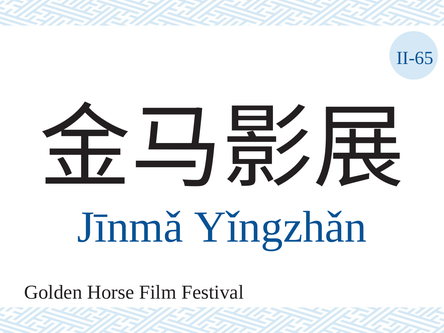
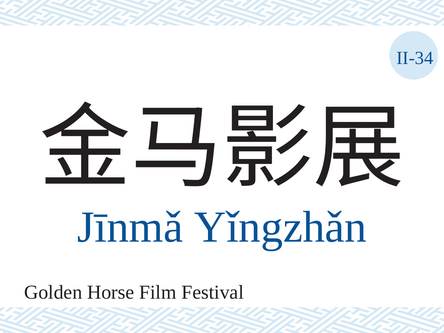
II-65: II-65 -> II-34 (415, 58)
